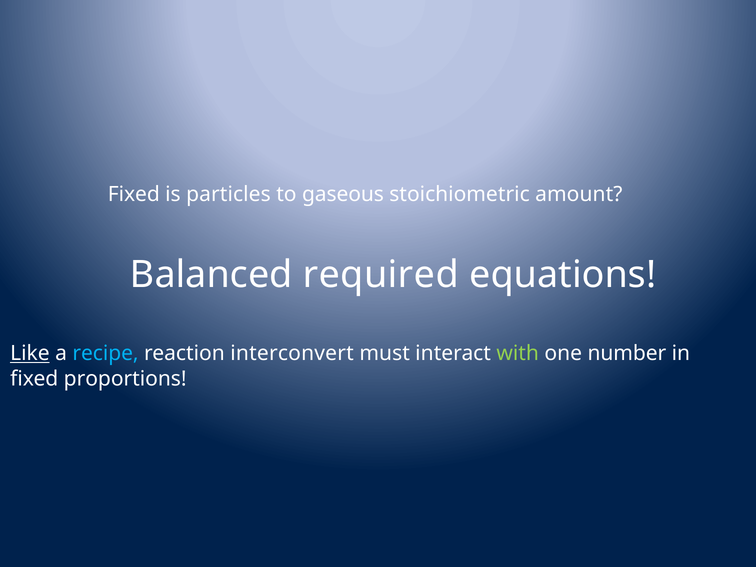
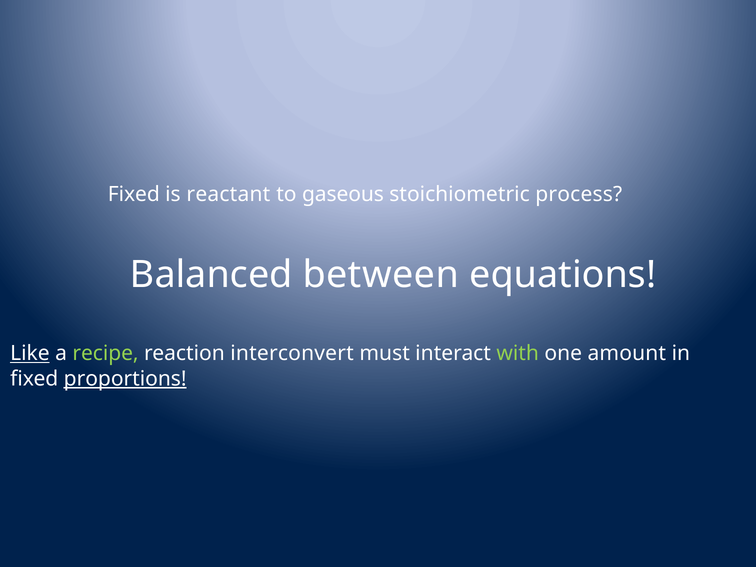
particles: particles -> reactant (228, 194)
amount: amount -> process (579, 194)
required: required -> between (381, 275)
recipe colour: light blue -> light green (106, 354)
number: number -> amount (627, 354)
proportions underline: none -> present (125, 379)
